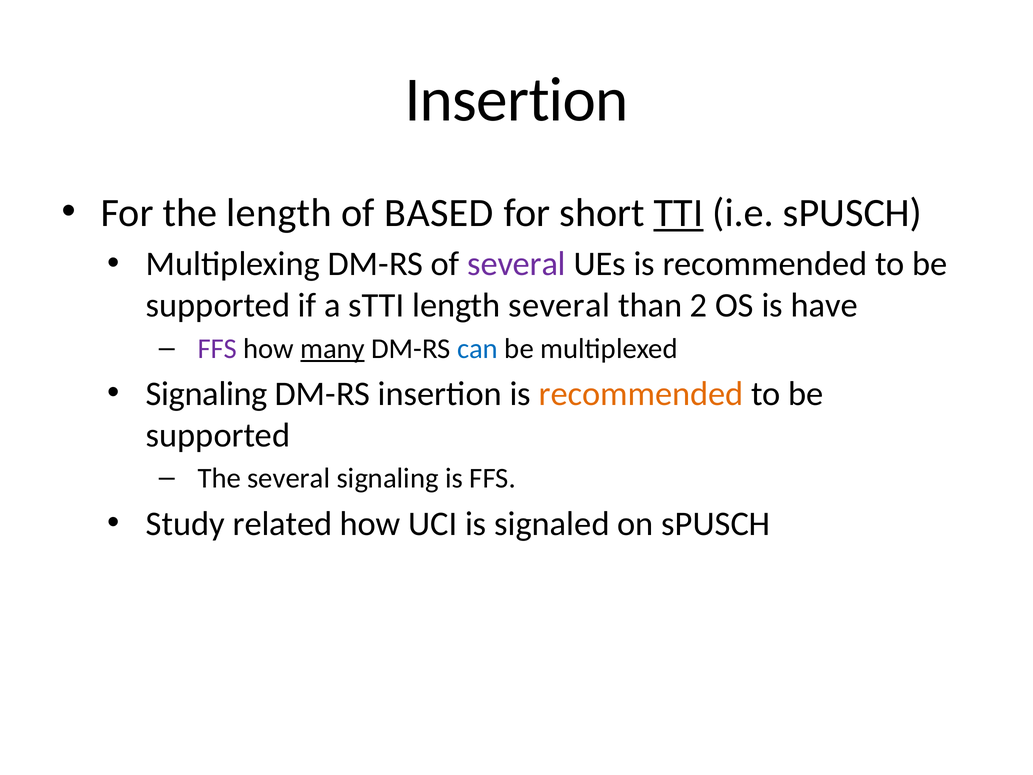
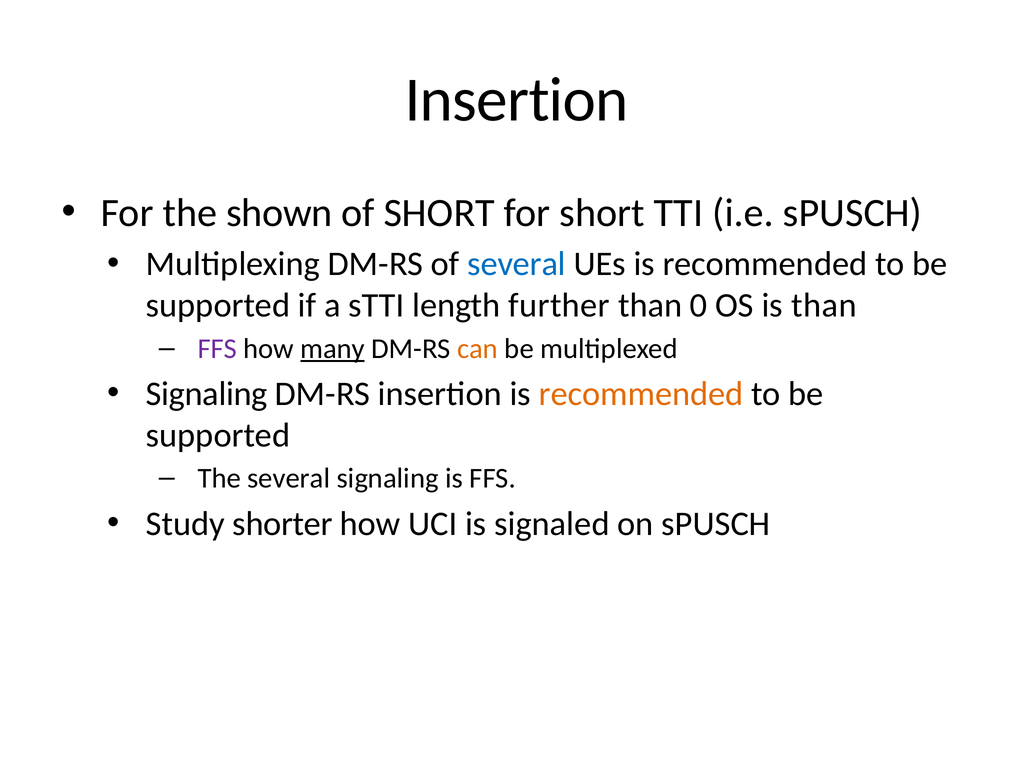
the length: length -> shown (279, 213)
of BASED: BASED -> SHORT (439, 213)
TTI underline: present -> none (678, 213)
several colour: purple -> blue (517, 264)
length several: several -> further (559, 305)
2: 2 -> 0 (699, 305)
is have: have -> than (824, 305)
can colour: blue -> orange (478, 349)
related: related -> shorter (283, 523)
